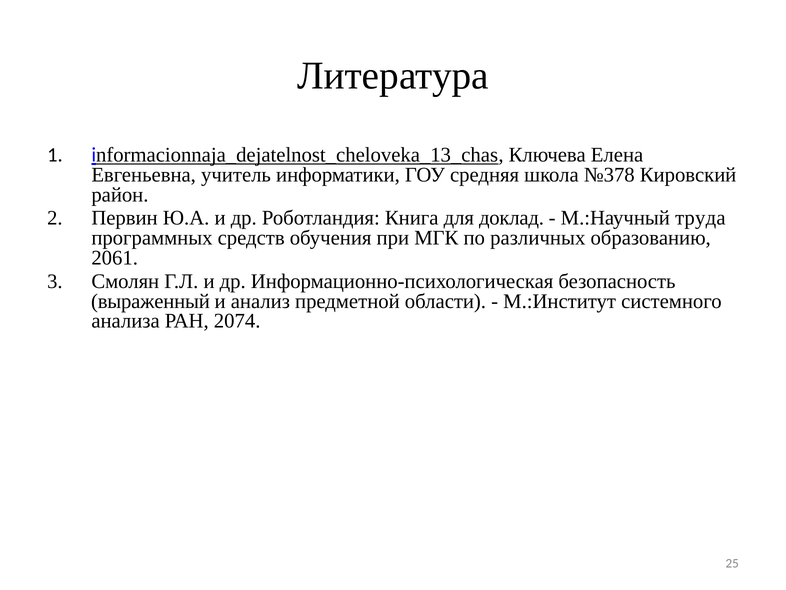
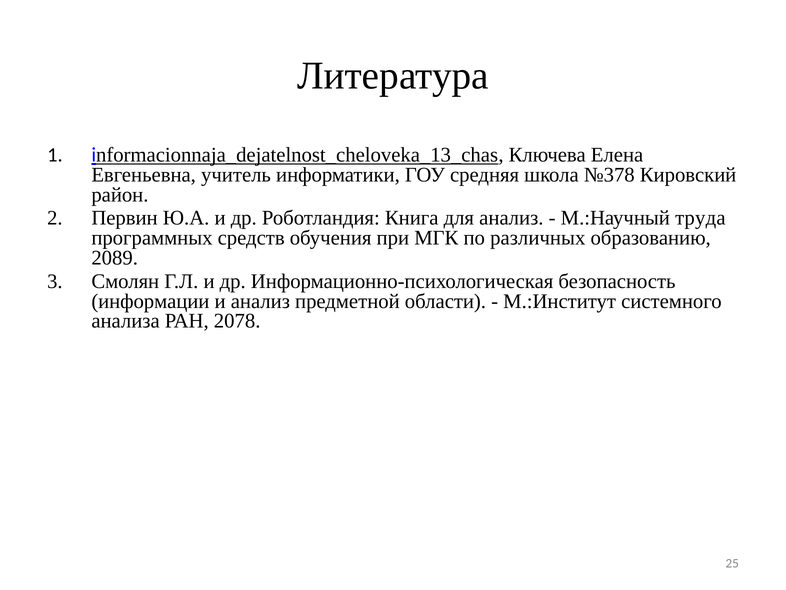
для доклад: доклад -> анализ (511, 218)
2061: 2061 -> 2089 (115, 258)
выраженный: выраженный -> информации (150, 301)
2074: 2074 -> 2078 (237, 321)
